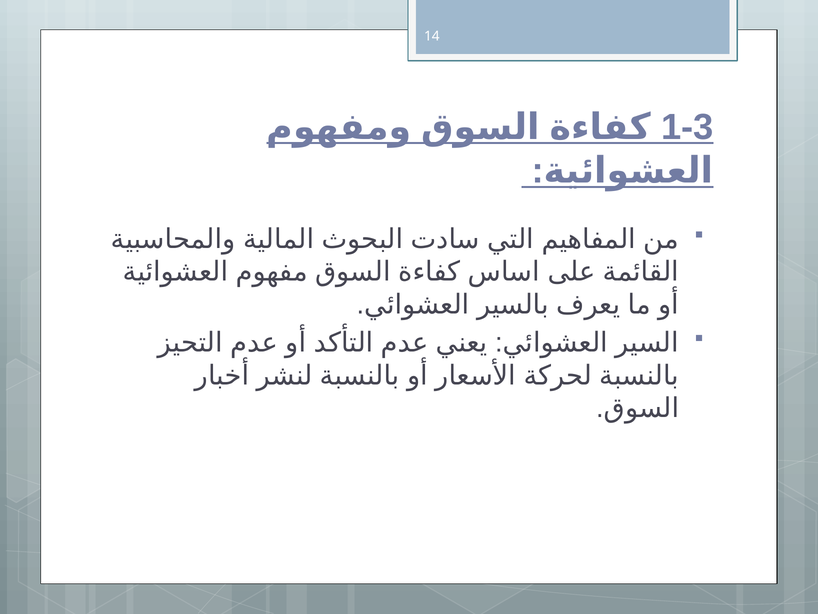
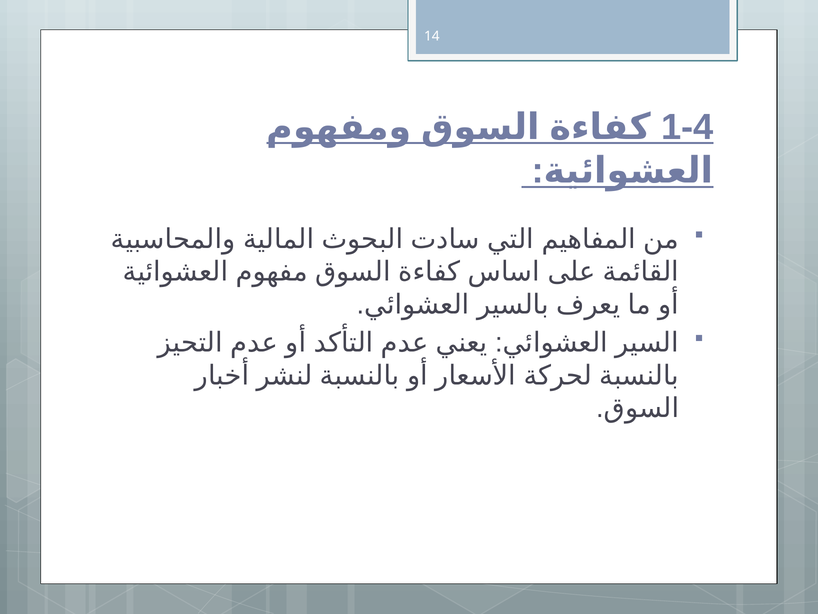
1-3: 1-3 -> 1-4 (687, 127)
